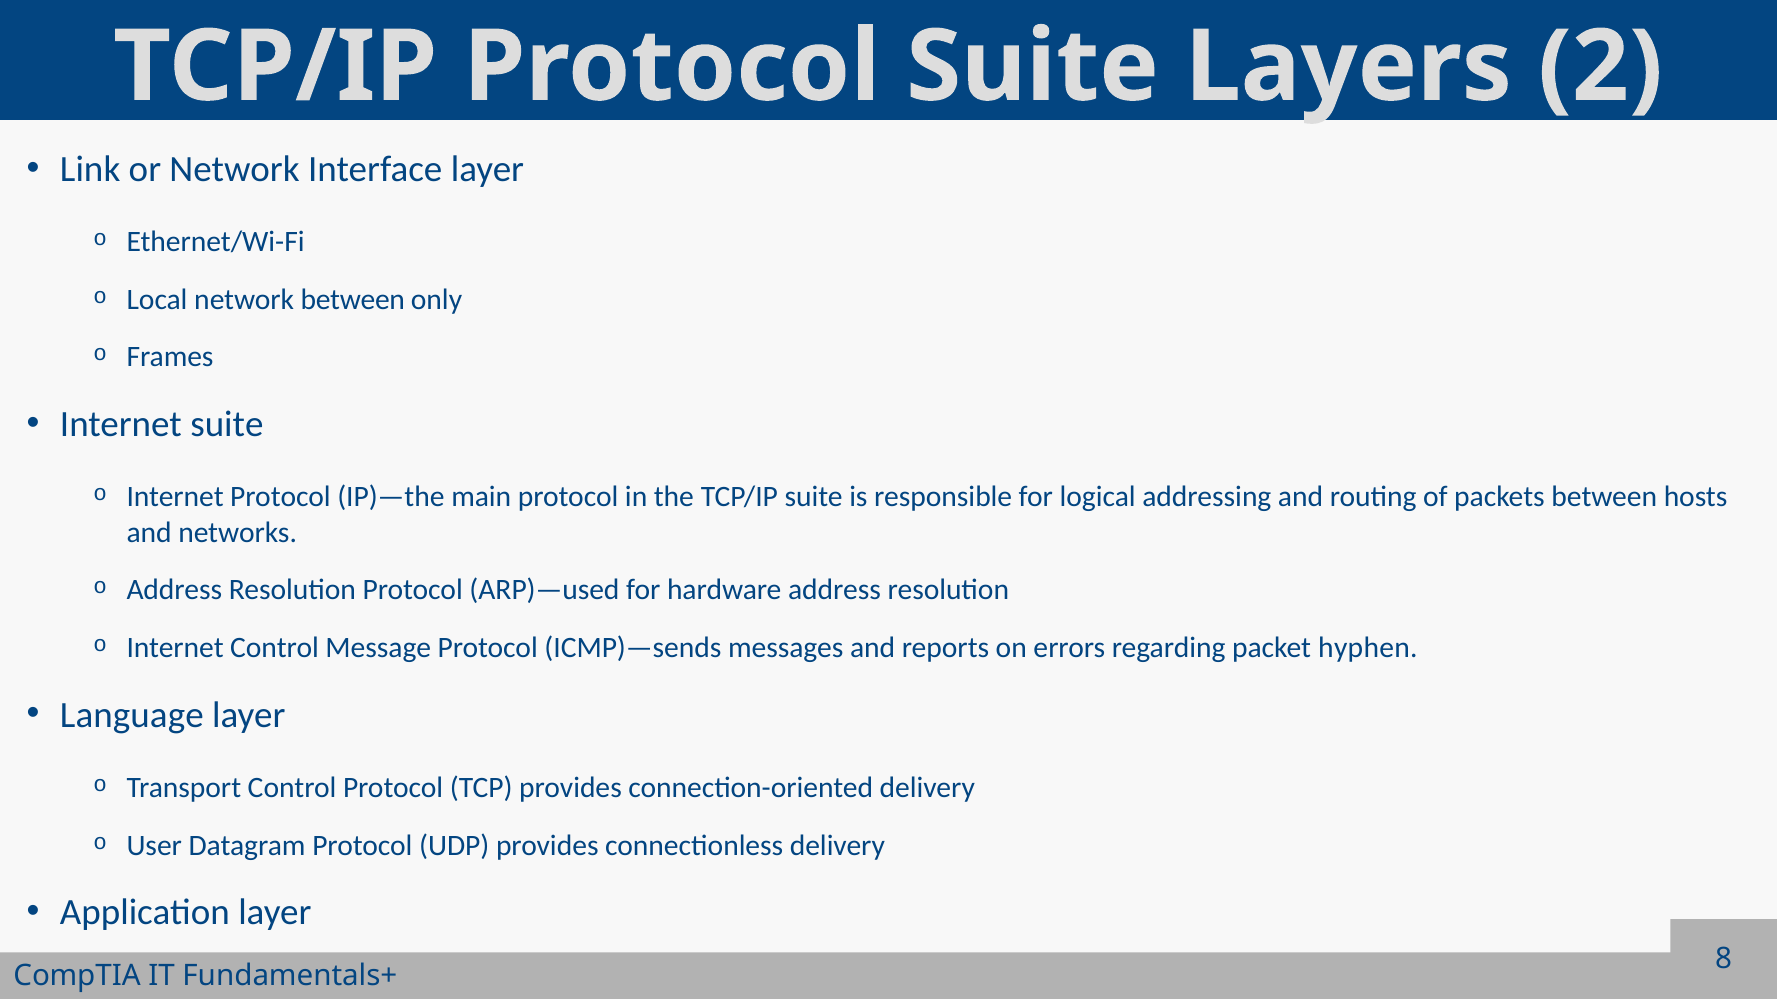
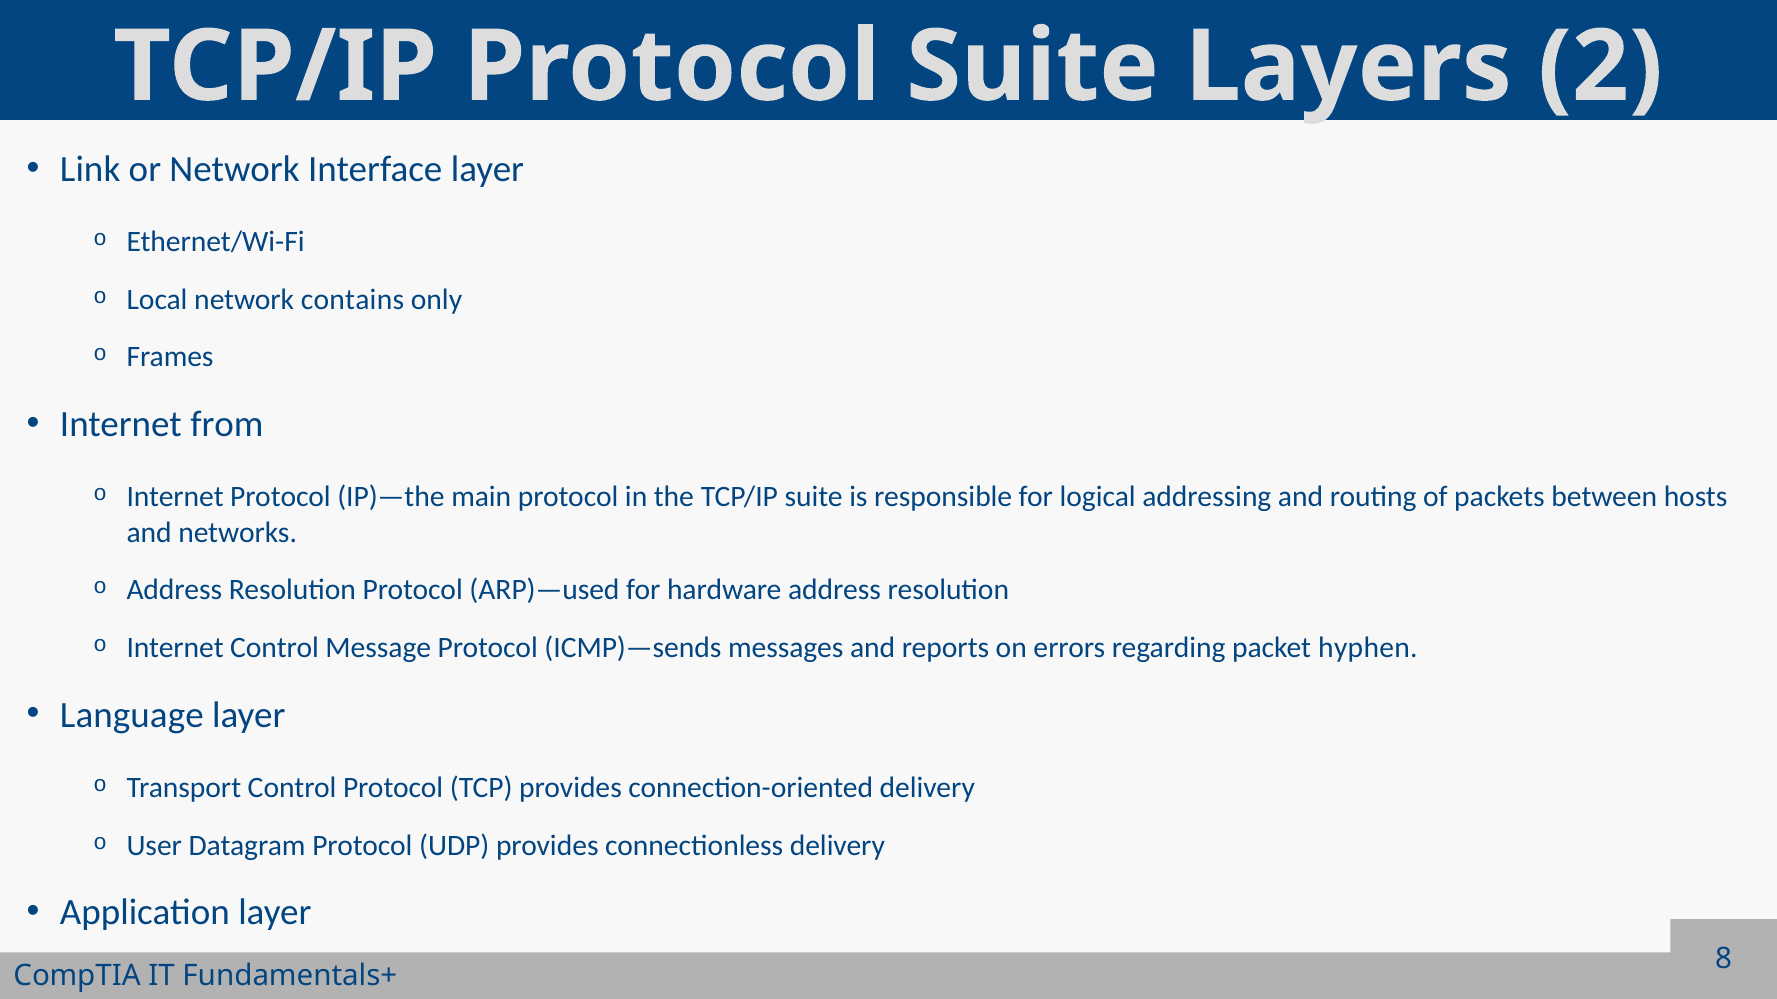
network between: between -> contains (352, 300)
Internet suite: suite -> from (227, 424)
